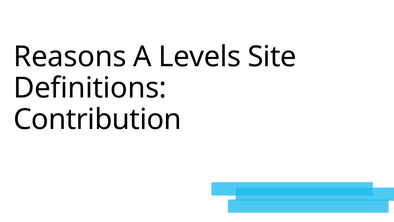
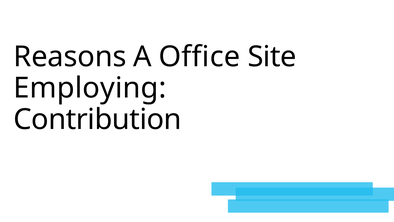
Levels: Levels -> Office (199, 57)
Definitions: Definitions -> Employing (90, 88)
